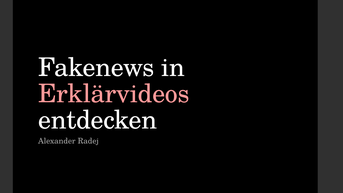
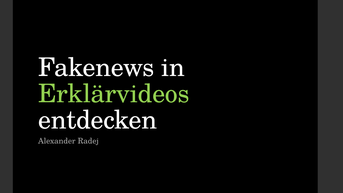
Erklärvideos colour: pink -> light green (114, 94)
